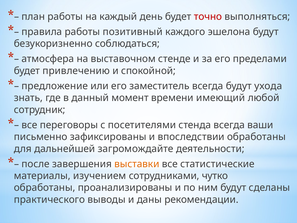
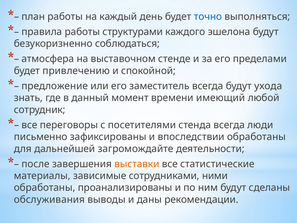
точно colour: red -> blue (208, 17)
позитивный: позитивный -> структурами (133, 32)
ваши: ваши -> люди (260, 125)
изучением: изучением -> зависимые (100, 176)
чутко: чутко -> ними (215, 176)
практического: практического -> обслуживания (49, 199)
